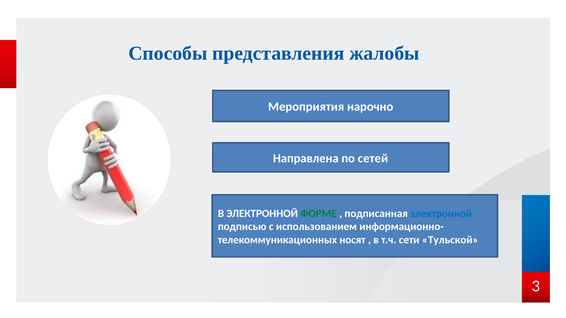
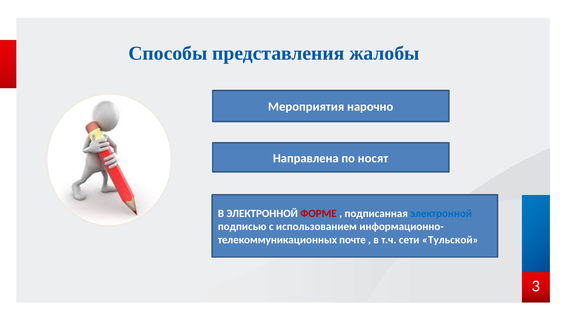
сетей: сетей -> носят (373, 158)
ФОРМЕ colour: green -> red (319, 214)
носят: носят -> почте (353, 240)
